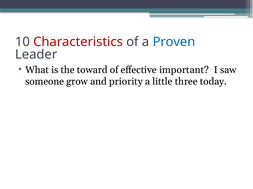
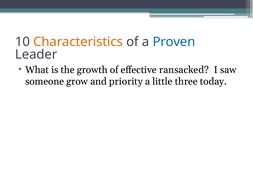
Characteristics colour: red -> orange (78, 42)
toward: toward -> growth (92, 70)
important: important -> ransacked (184, 70)
